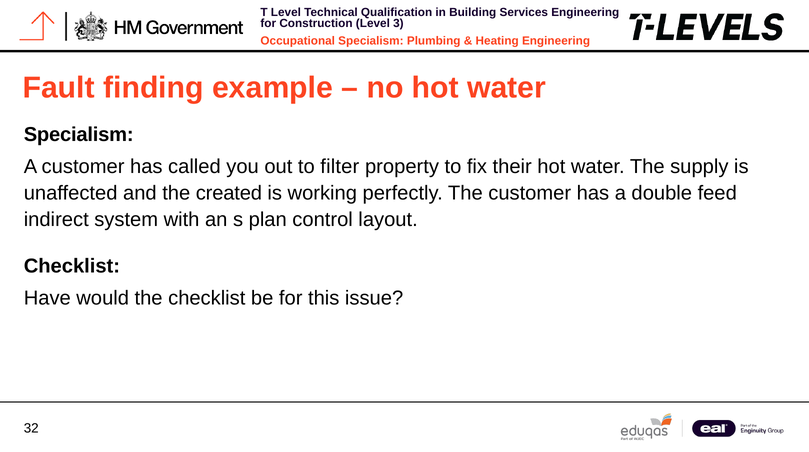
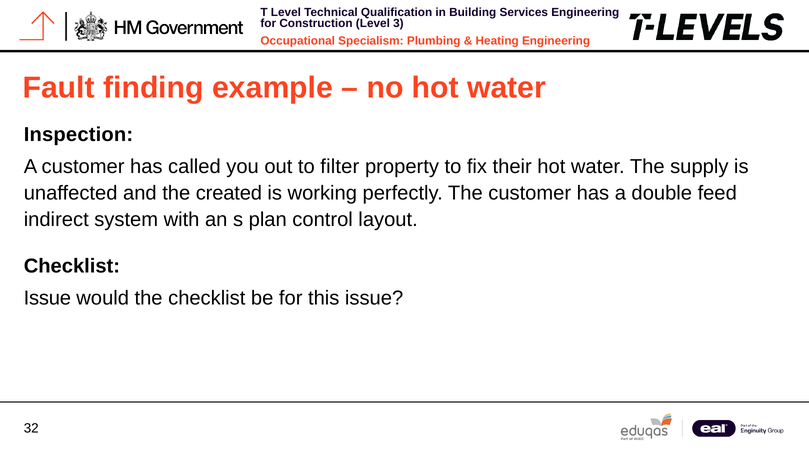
Specialism: Specialism -> Inspection (79, 135)
Have: Have -> Issue (47, 298)
